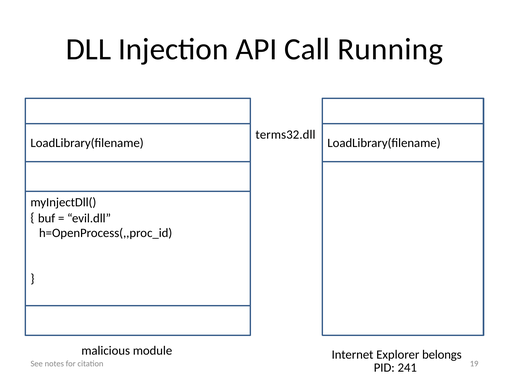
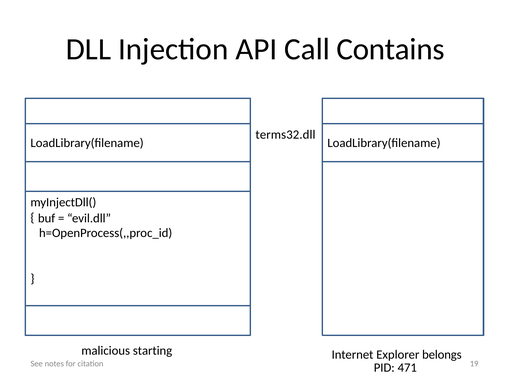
Running: Running -> Contains (391, 49)
module: module -> starting (153, 351)
241: 241 -> 471 (407, 369)
